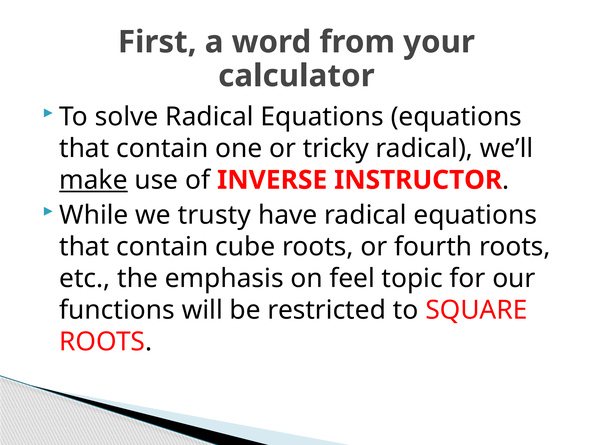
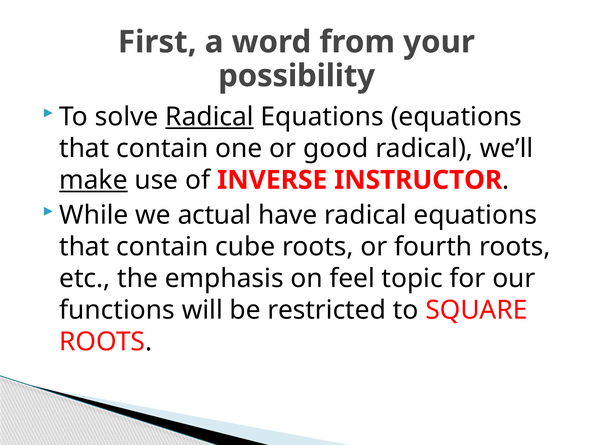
calculator: calculator -> possibility (297, 76)
Radical underline: none -> present (210, 117)
tricky: tricky -> good (336, 148)
trusty: trusty -> actual (215, 215)
